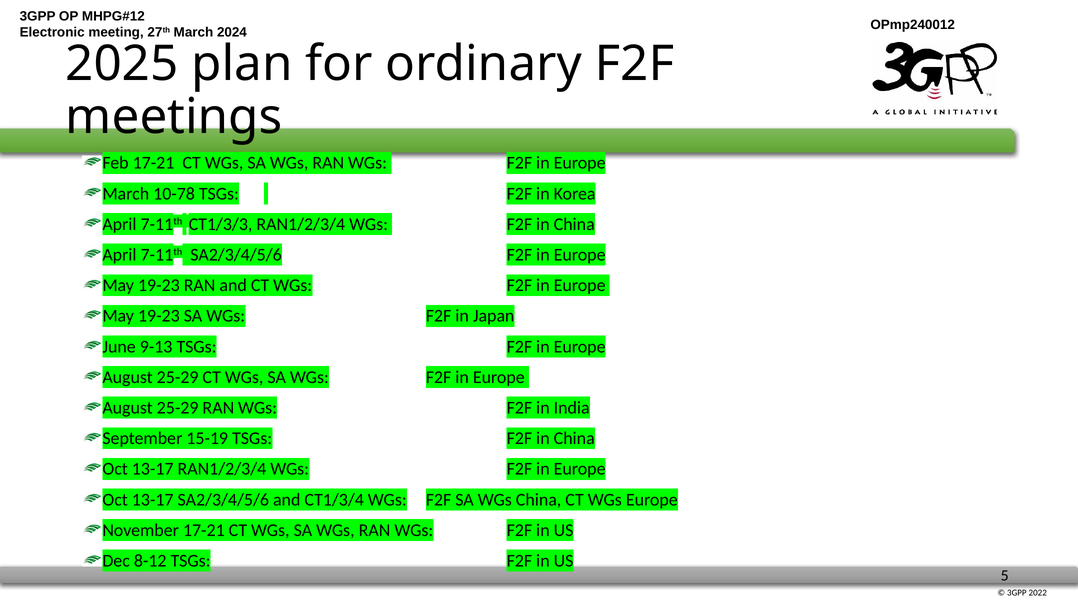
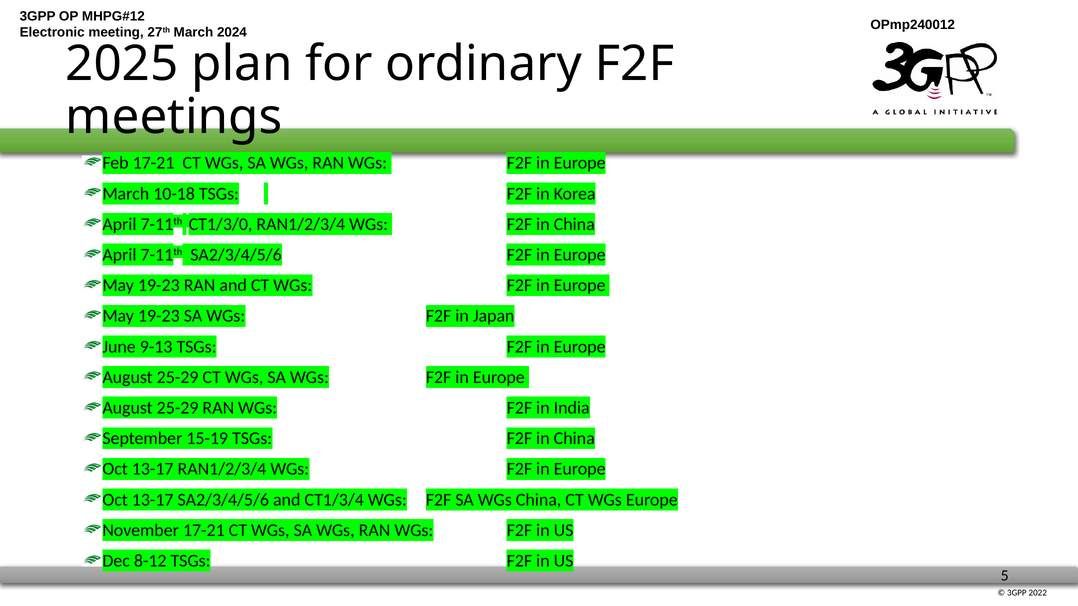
10-78: 10-78 -> 10-18 (174, 194)
CT1/3/3: CT1/3/3 -> CT1/3/0 (221, 224)
